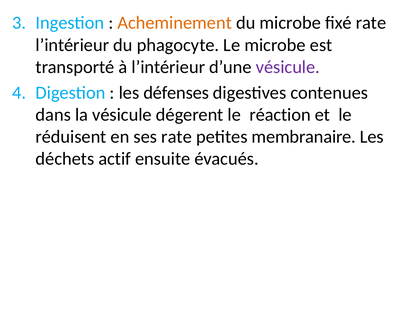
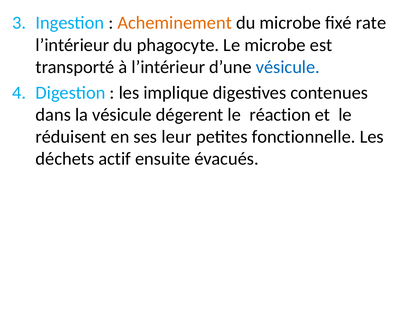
vésicule colour: purple -> blue (288, 67)
défenses: défenses -> implique (176, 93)
ses rate: rate -> leur (177, 137)
membranaire: membranaire -> fonctionnelle (304, 137)
